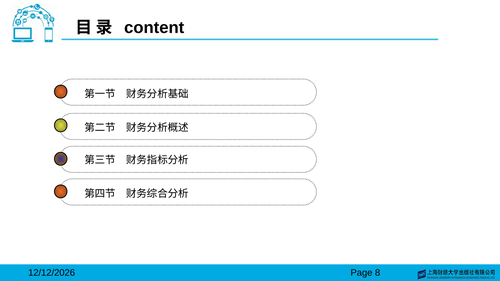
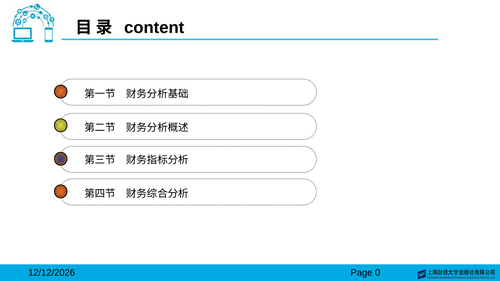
8: 8 -> 0 (378, 273)
